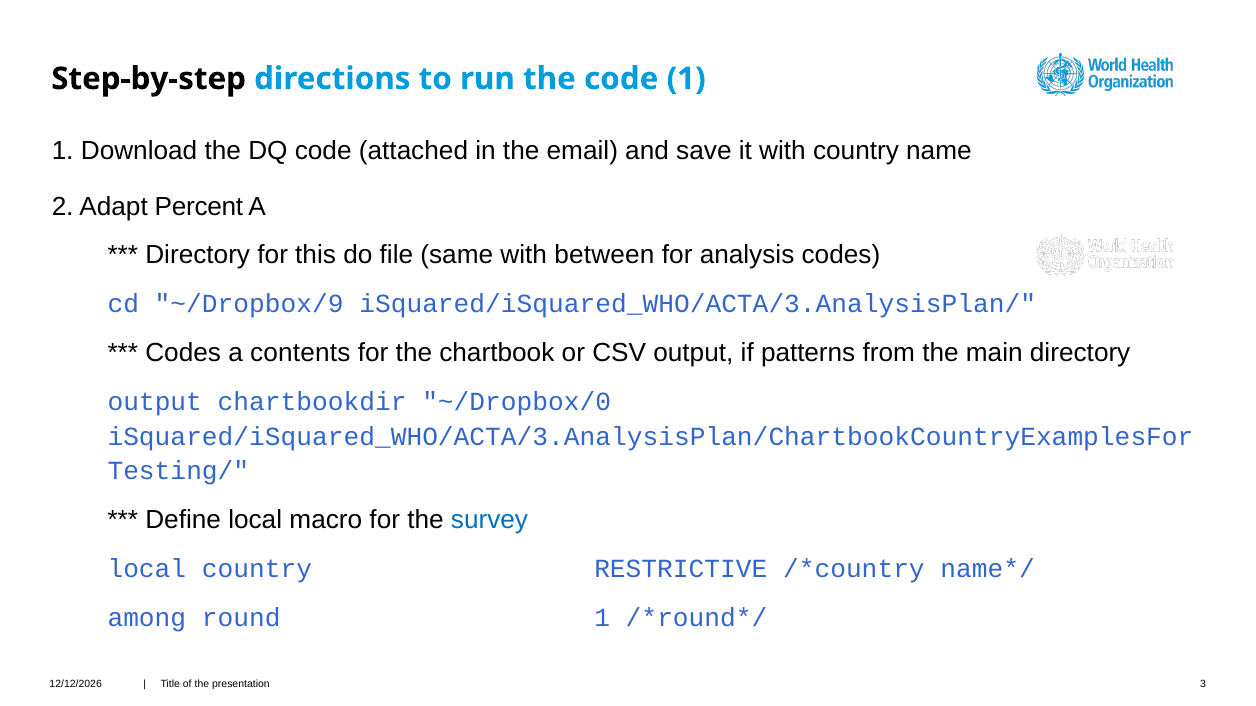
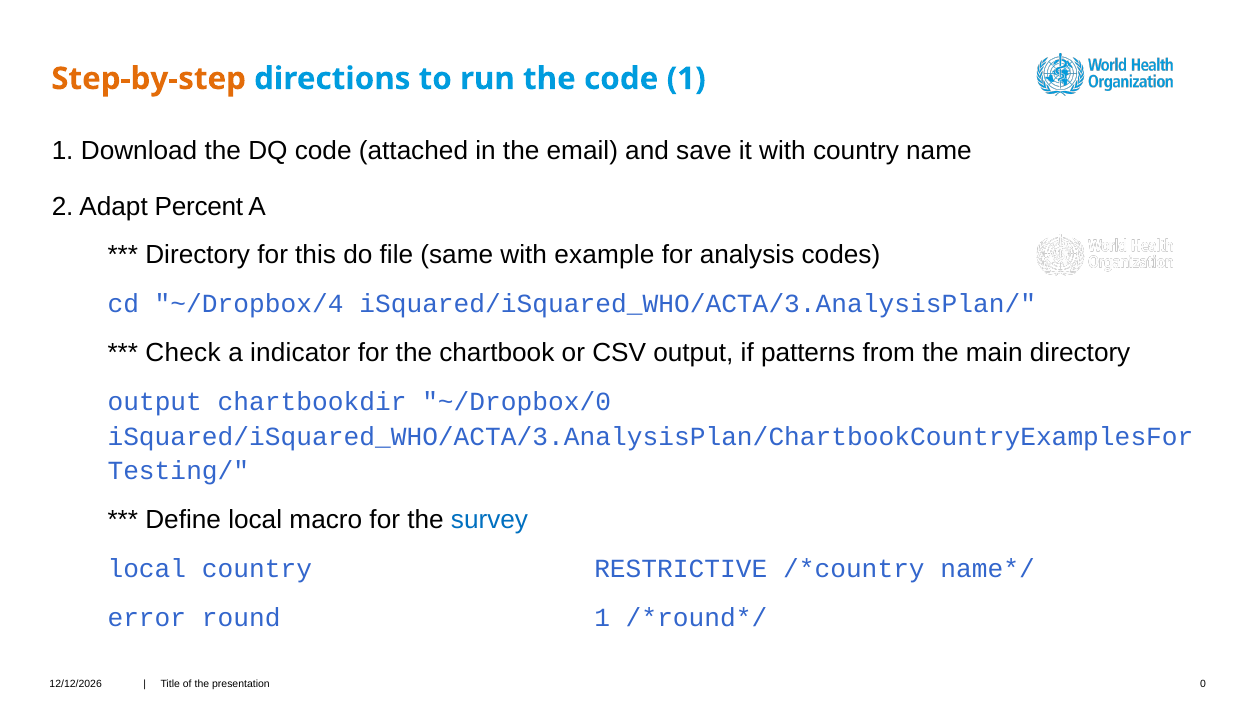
Step-by-step colour: black -> orange (149, 79)
between: between -> example (604, 256)
~/Dropbox/9: ~/Dropbox/9 -> ~/Dropbox/4 (249, 304)
Codes: Codes -> Check (183, 353)
contents: contents -> indicator (300, 353)
among: among -> error (147, 618)
3: 3 -> 0 (1203, 685)
